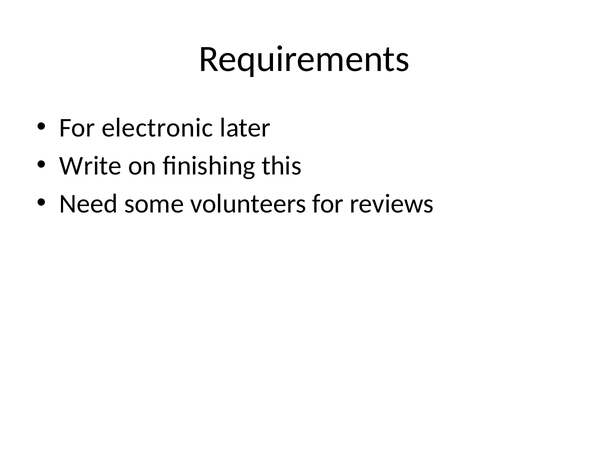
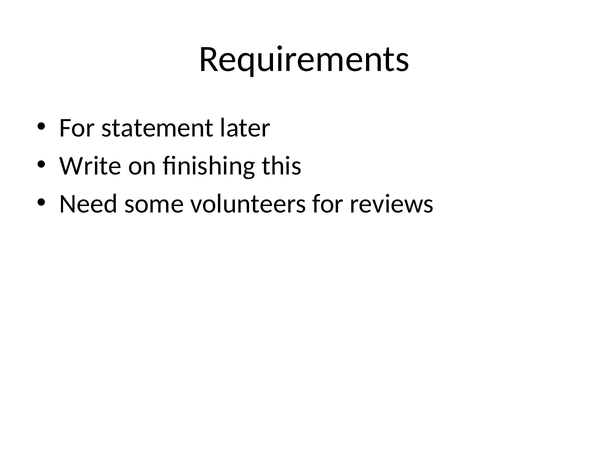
electronic: electronic -> statement (158, 128)
